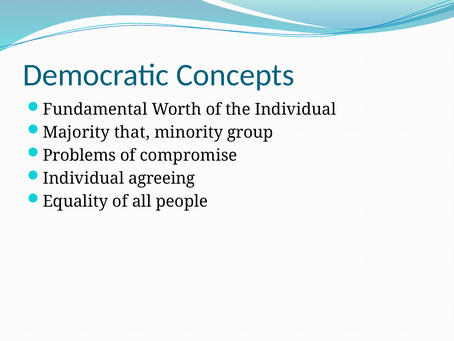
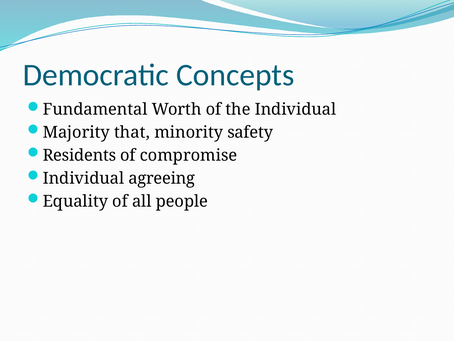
group: group -> safety (250, 132)
Problems: Problems -> Residents (79, 155)
